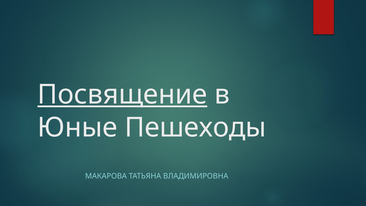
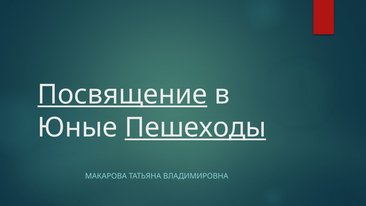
Пешеходы underline: none -> present (195, 127)
